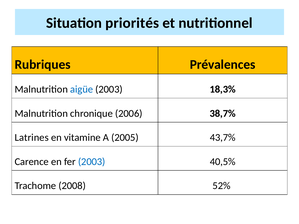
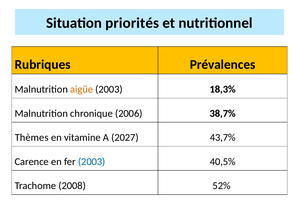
aigüe colour: blue -> orange (82, 89)
Latrines: Latrines -> Thèmes (32, 138)
2005: 2005 -> 2027 (125, 138)
